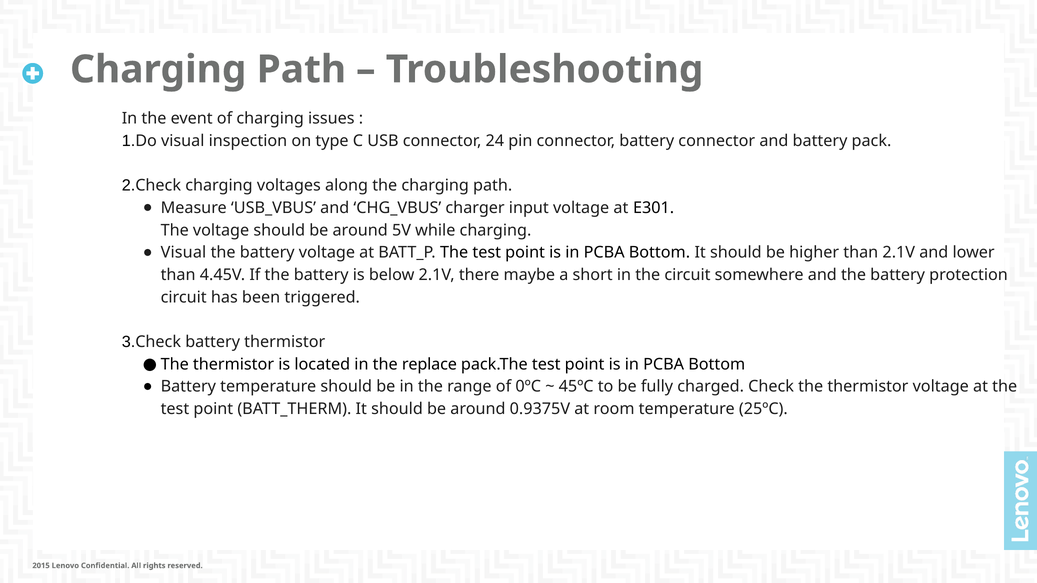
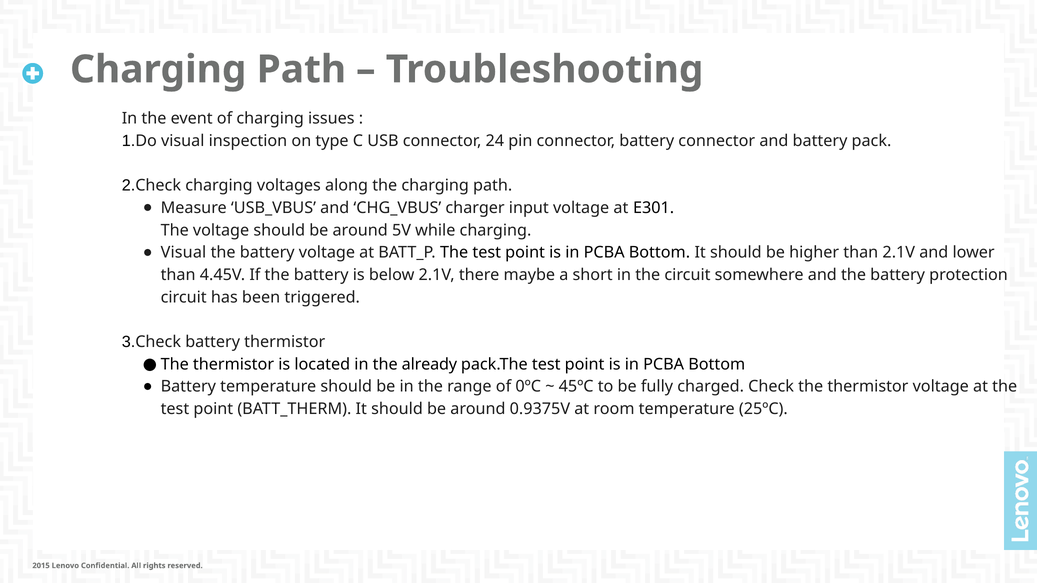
replace: replace -> already (429, 364)
